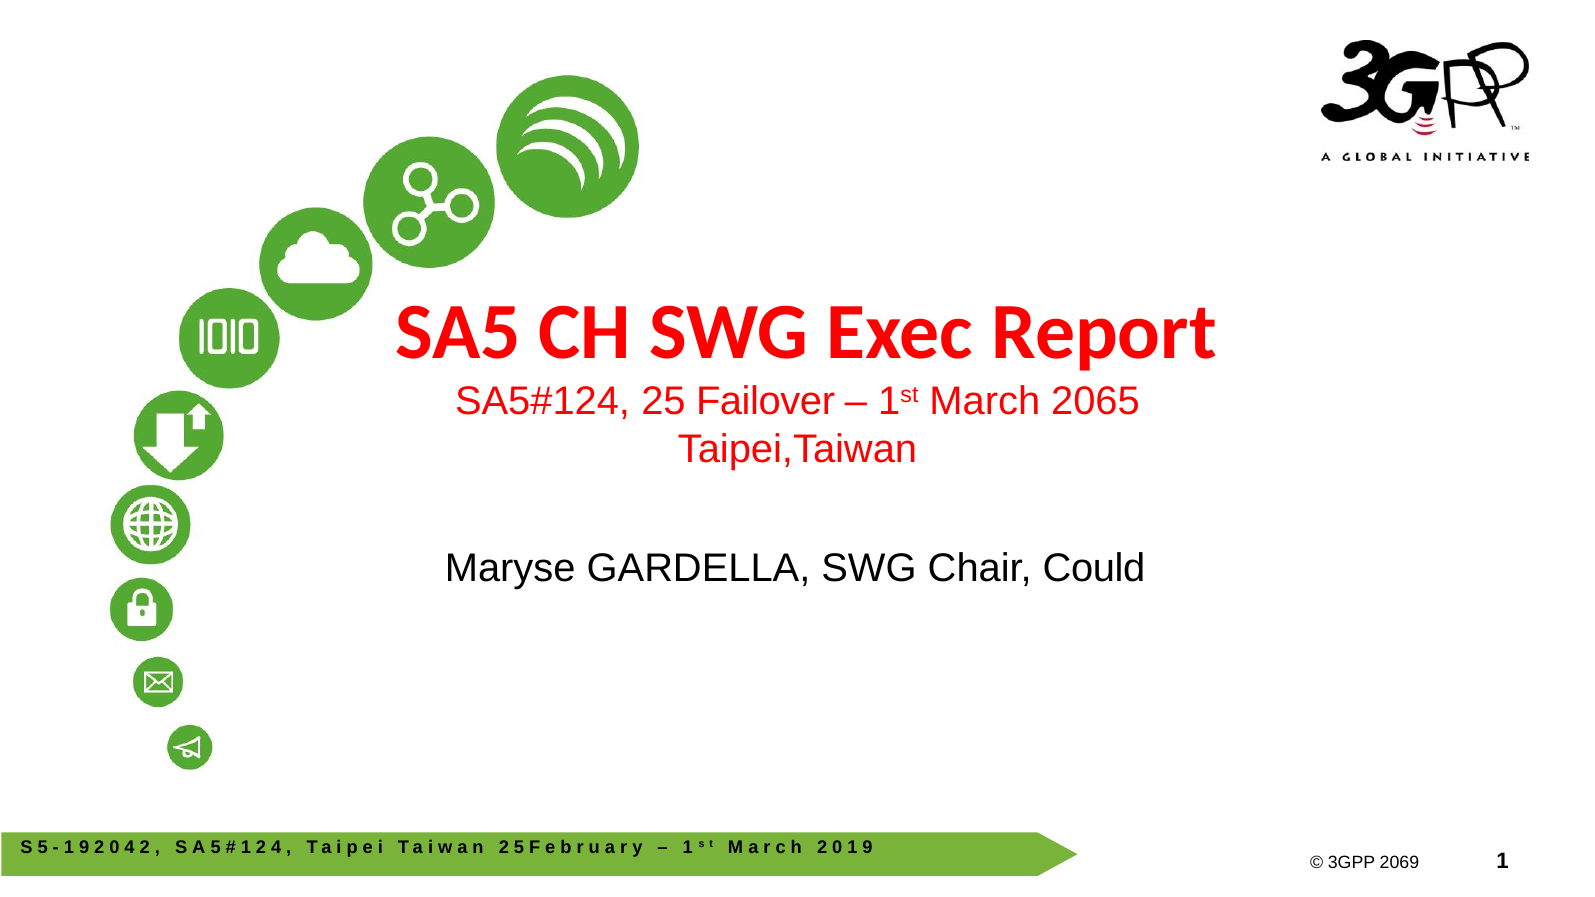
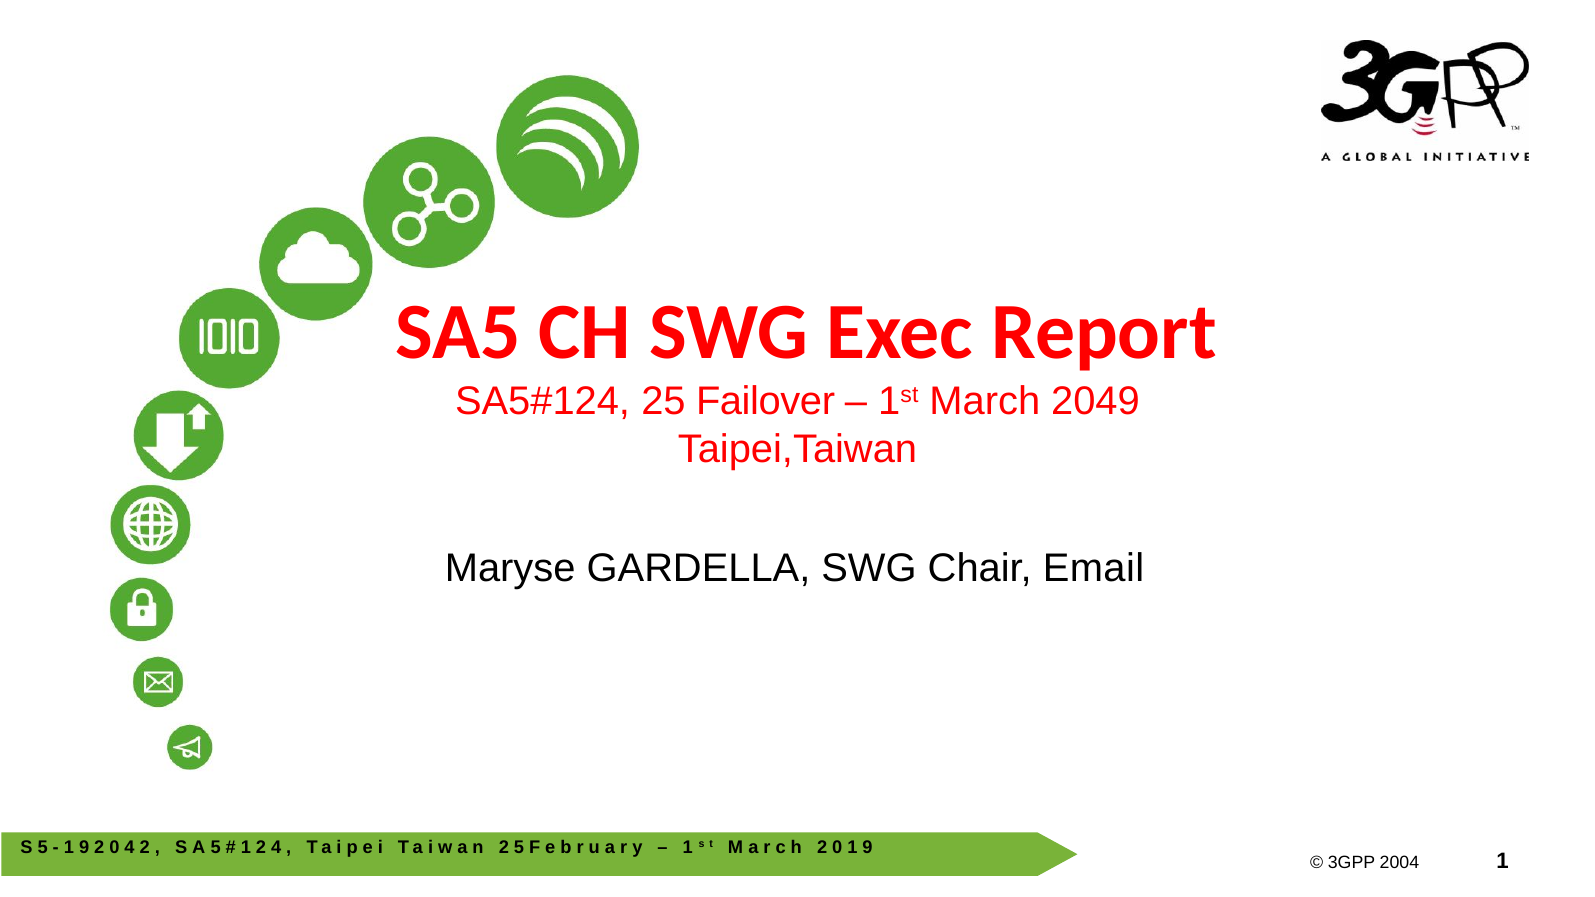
2065: 2065 -> 2049 (1095, 402)
Could: Could -> Email (1094, 568)
2069: 2069 -> 2004 (1399, 863)
